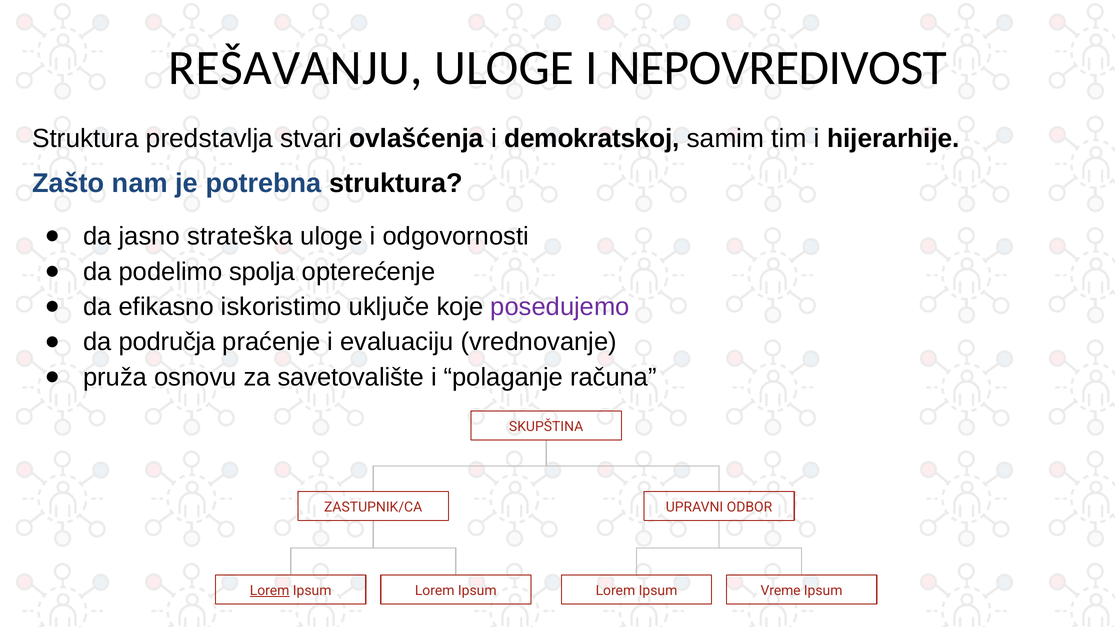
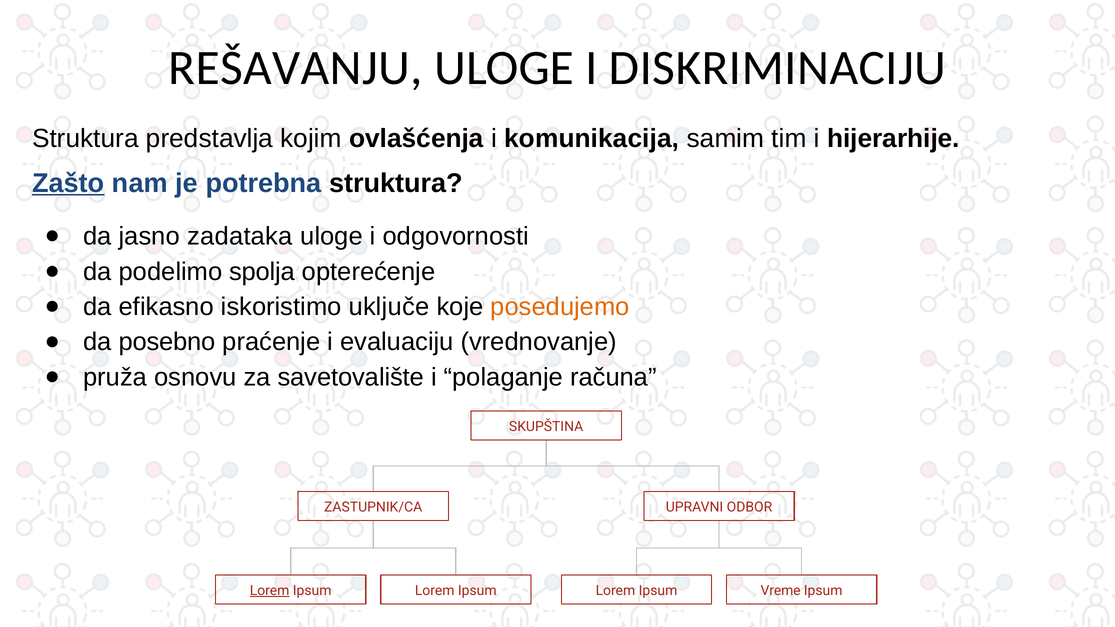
NEPOVREDIVOST: NEPOVREDIVOST -> DISKRIMINACIJU (777, 68)
stvari: stvari -> kojim (311, 139)
demokratskoj: demokratskoj -> komunikacija (592, 139)
Zašto underline: none -> present (68, 183)
strateška: strateška -> zadataka (240, 236)
posedujemo colour: purple -> orange (560, 307)
područja: područja -> posebno (167, 342)
